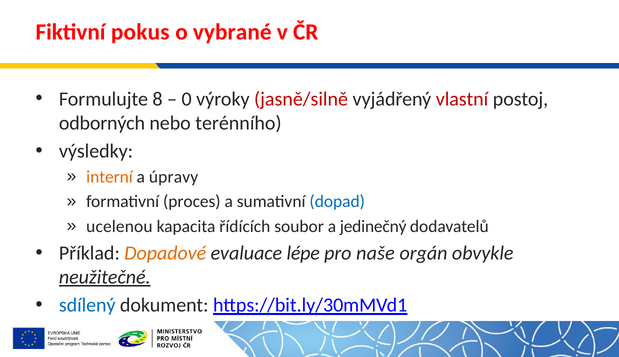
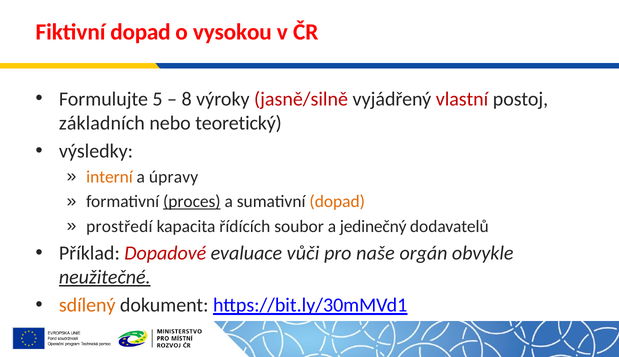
Fiktivní pokus: pokus -> dopad (140, 32)
vybrané: vybrané -> vysokou (232, 32)
8: 8 -> 5 (158, 99)
0: 0 -> 8 (187, 99)
odborných: odborných -> základních (102, 123)
terénního: terénního -> teoretický (239, 123)
proces underline: none -> present (192, 201)
dopad colour: blue -> orange (337, 201)
ucelenou: ucelenou -> prostředí (119, 226)
Dopadové colour: orange -> red (165, 253)
lépe: lépe -> vůči (303, 253)
sdílený colour: blue -> orange (87, 305)
